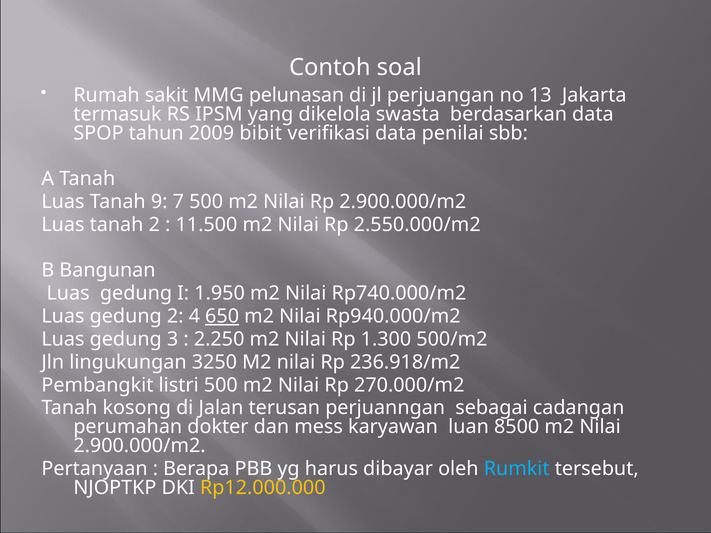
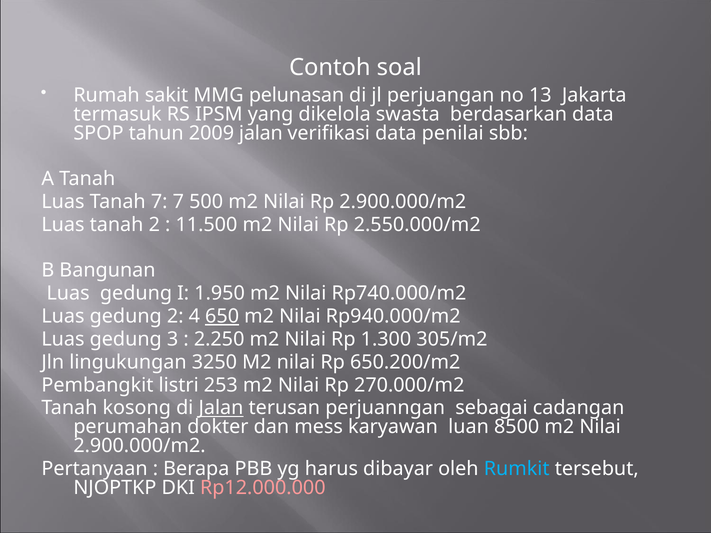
2009 bibit: bibit -> jalan (261, 133)
Tanah 9: 9 -> 7 (159, 202)
500/m2: 500/m2 -> 305/m2 (452, 339)
236.918/m2: 236.918/m2 -> 650.200/m2 (405, 362)
listri 500: 500 -> 253 (221, 385)
Jalan underline: none -> present (221, 408)
Rp12.000.000 colour: yellow -> pink (263, 488)
